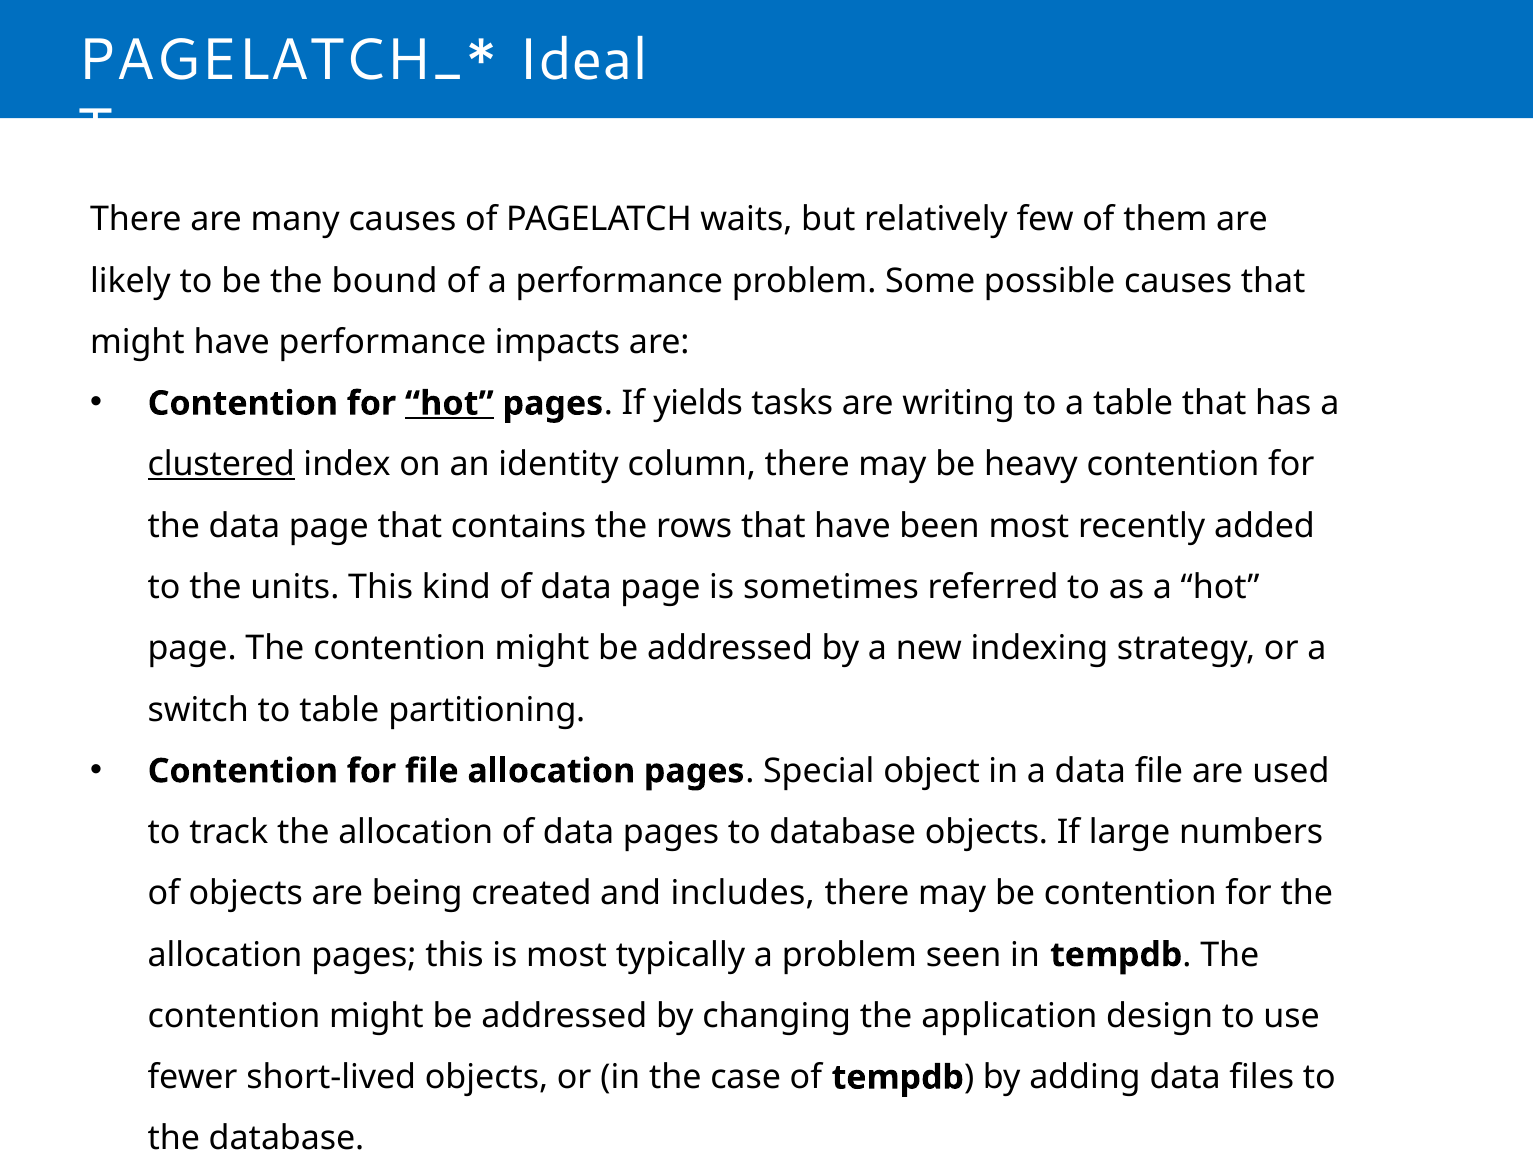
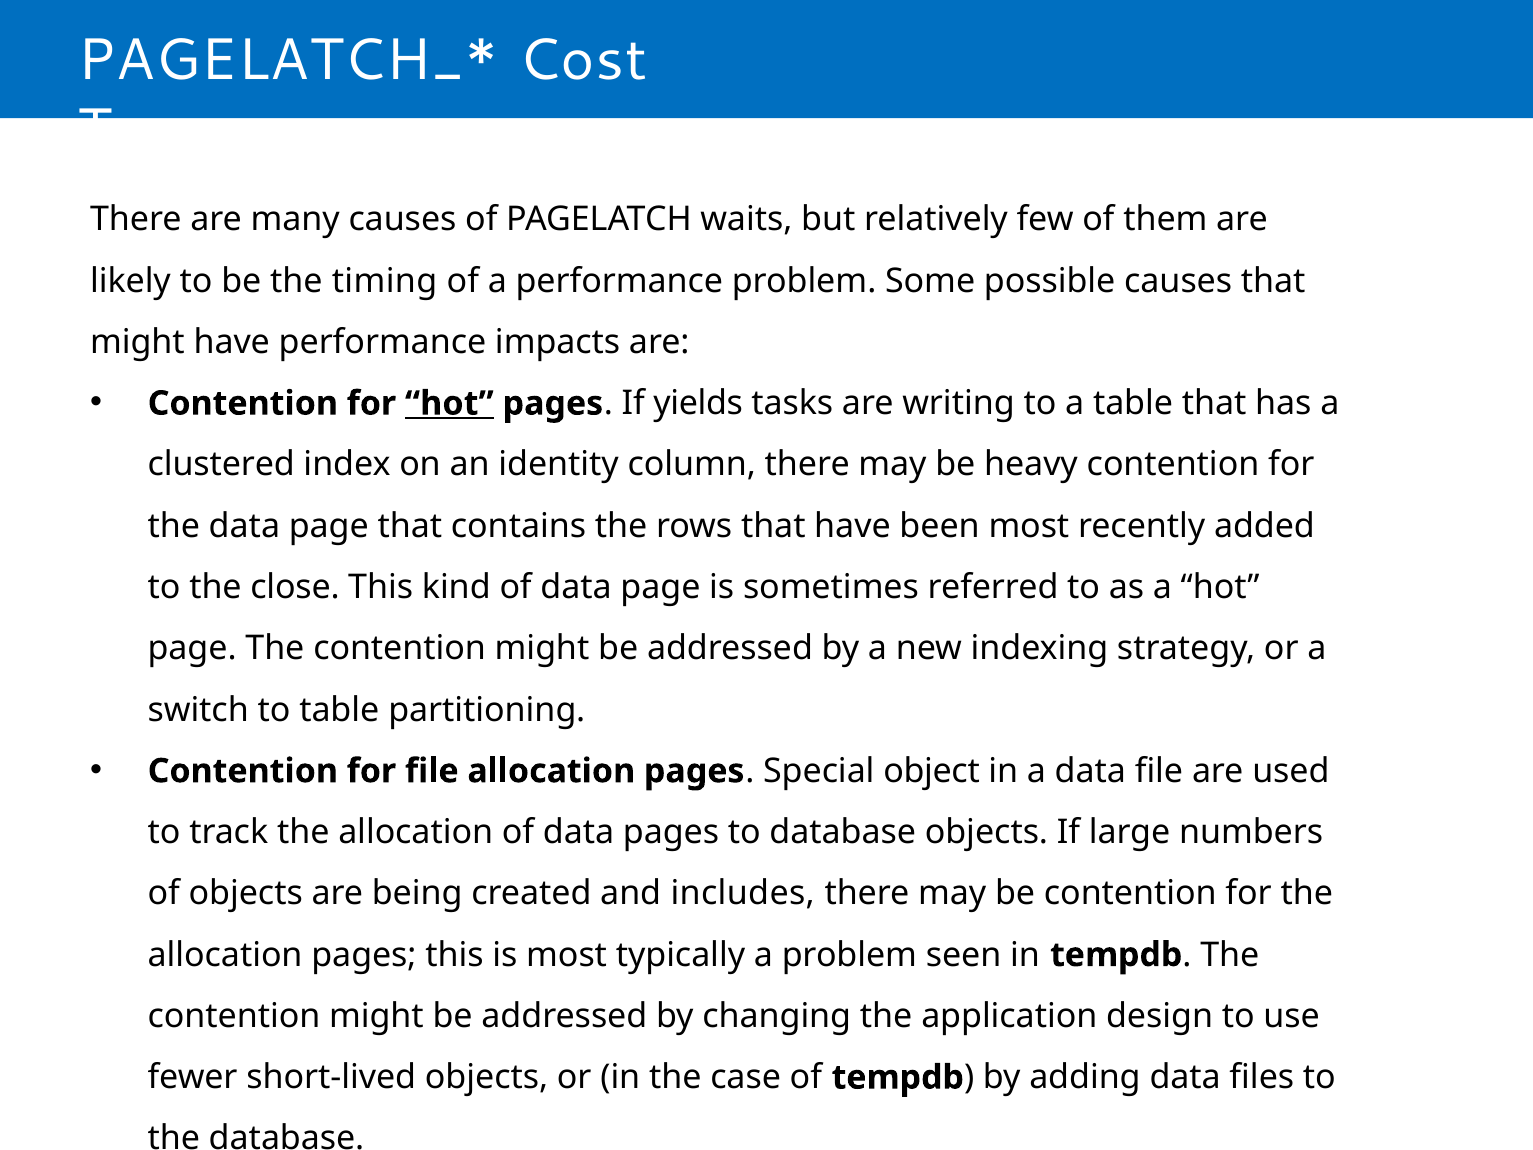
Ideal: Ideal -> Cost (583, 60)
bound: bound -> timing (385, 281)
clustered underline: present -> none (221, 465)
units: units -> close (295, 587)
